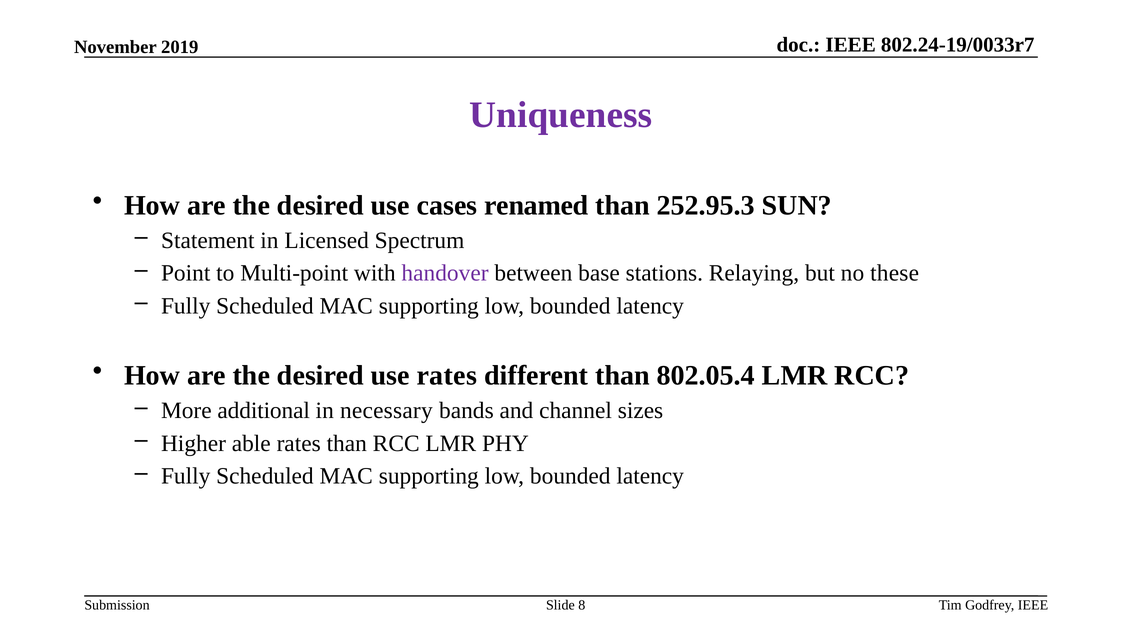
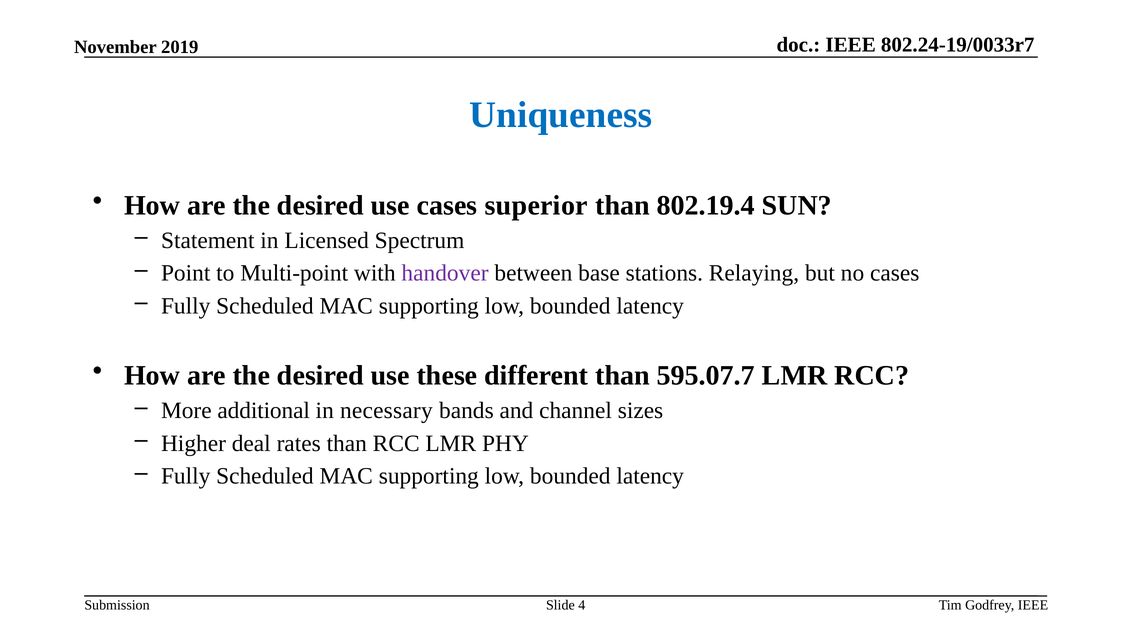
Uniqueness colour: purple -> blue (561, 115)
renamed: renamed -> superior (536, 205)
252.95.3: 252.95.3 -> 802.19.4 (706, 205)
no these: these -> cases (895, 273)
use rates: rates -> these (447, 376)
802.05.4: 802.05.4 -> 595.07.7 (706, 376)
able: able -> deal (251, 443)
8: 8 -> 4 (582, 605)
